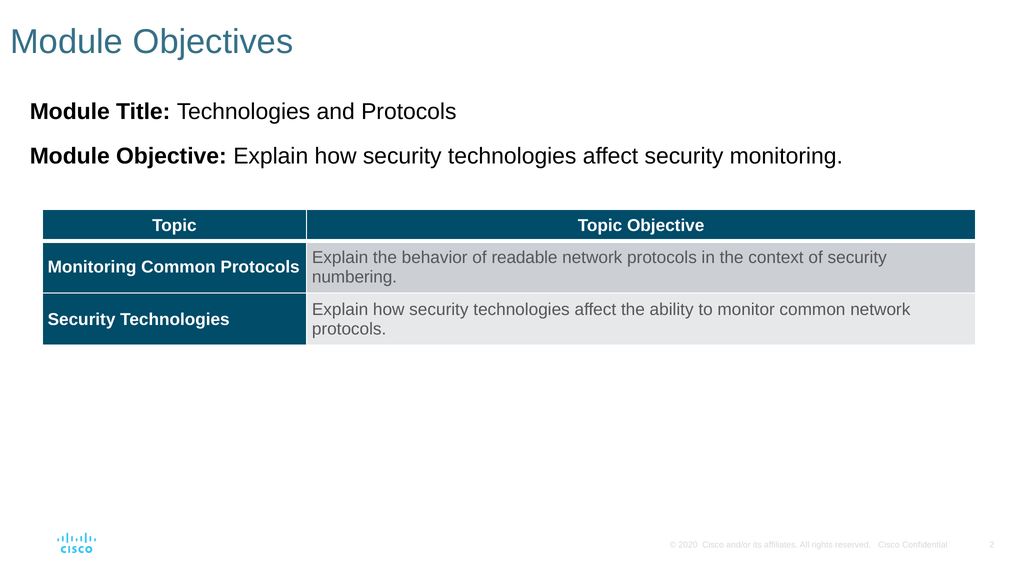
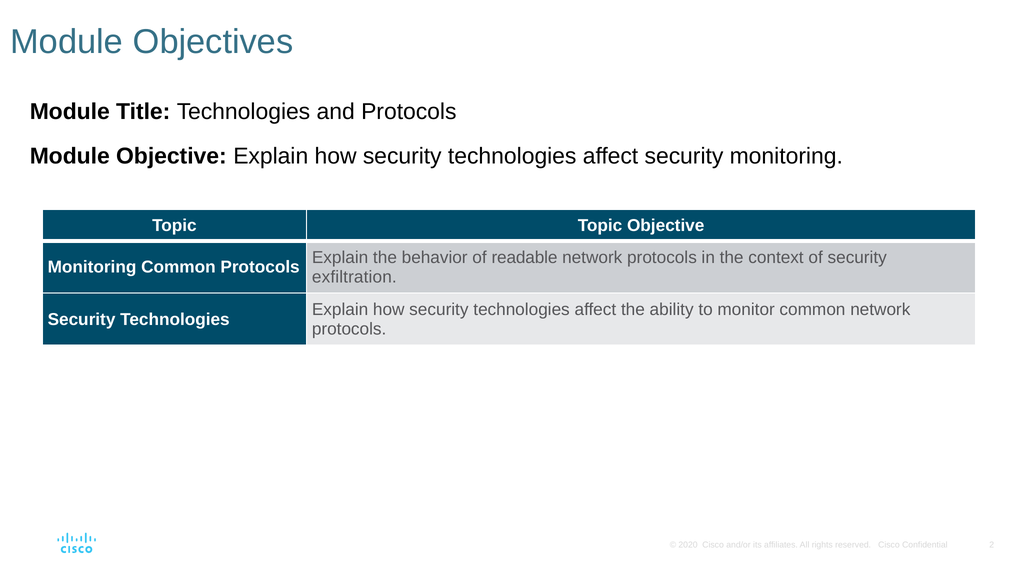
numbering: numbering -> exfiltration (354, 277)
